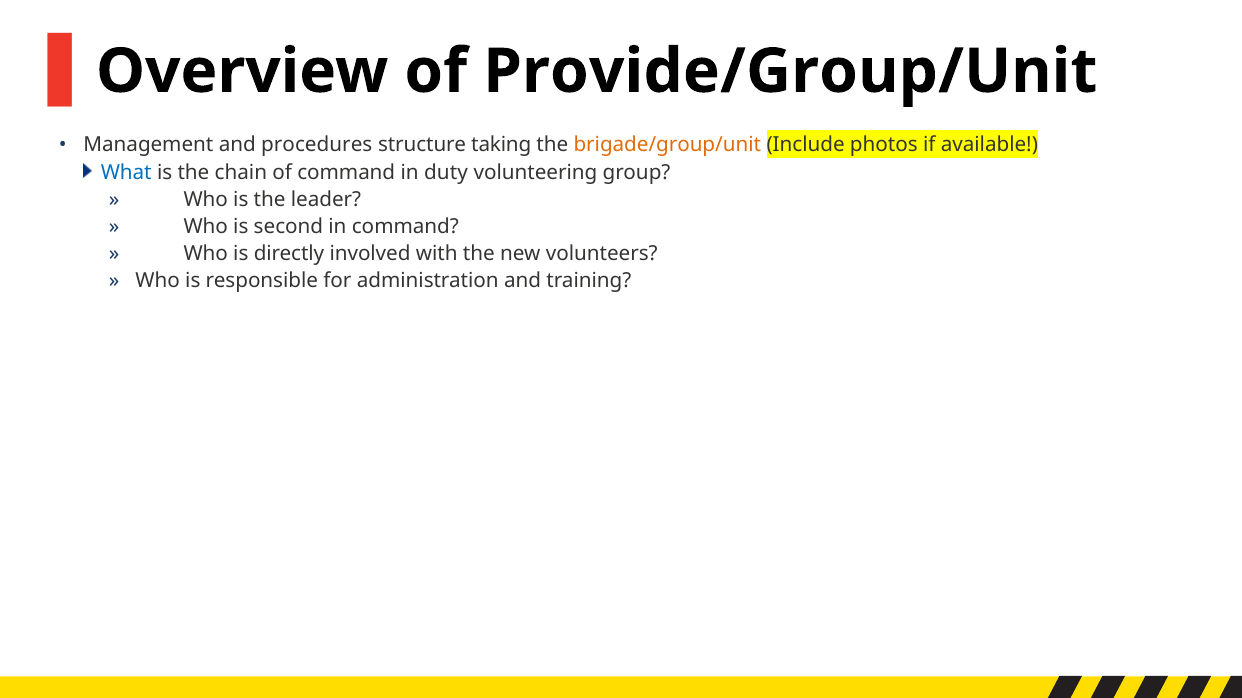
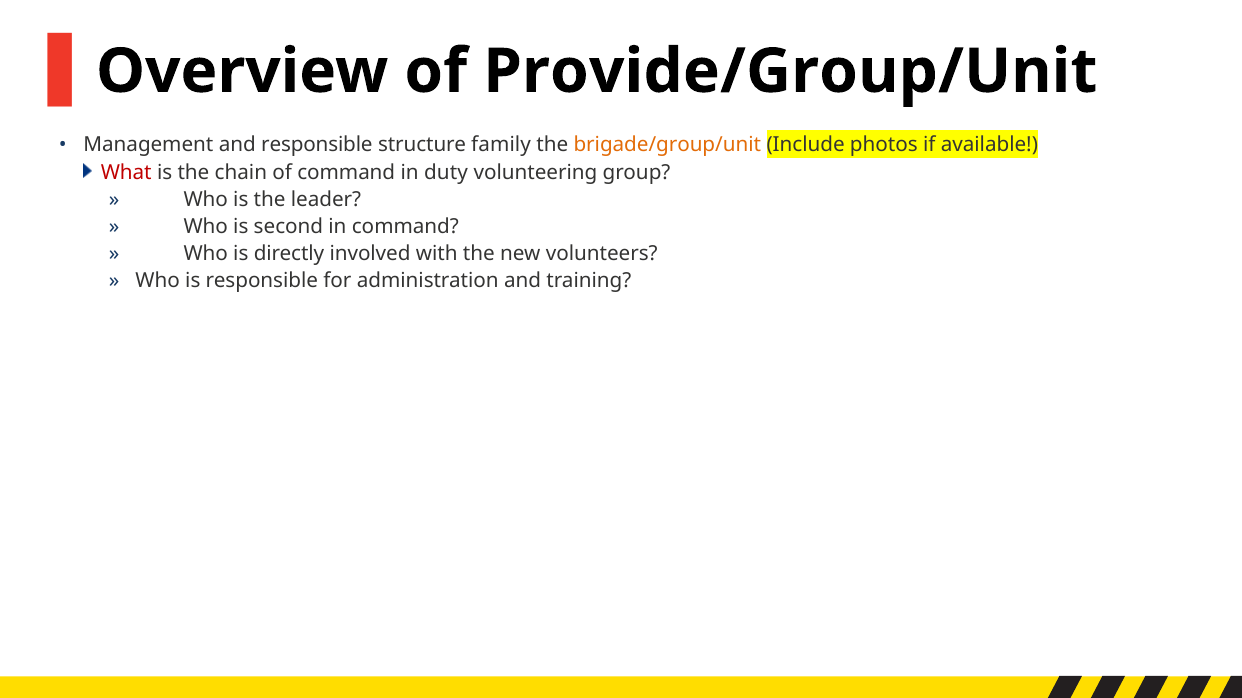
and procedures: procedures -> responsible (317, 145)
taking: taking -> family (501, 145)
What colour: blue -> red (126, 172)
